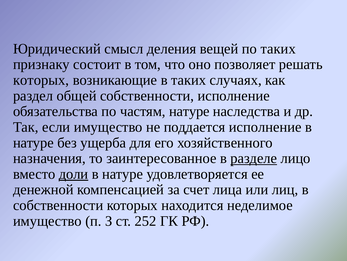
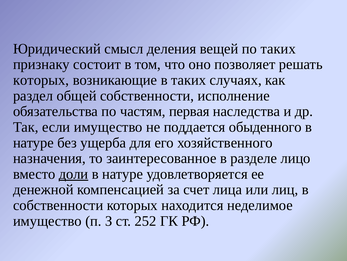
частям натуре: натуре -> первая (189, 111)
поддается исполнение: исполнение -> обыденного (265, 127)
разделе underline: present -> none (254, 158)
